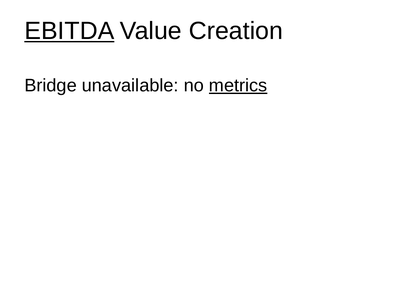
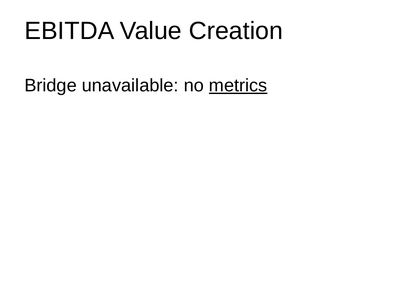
EBITDA underline: present -> none (69, 31)
